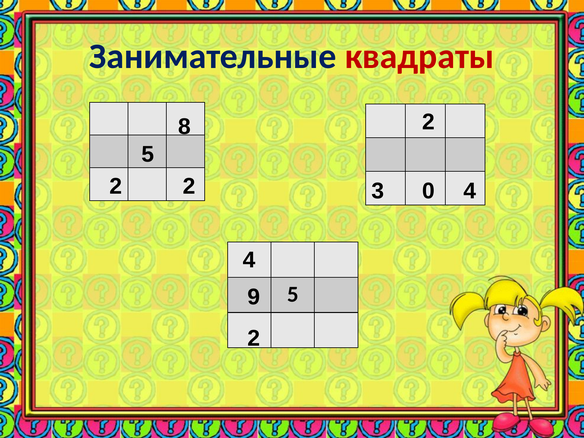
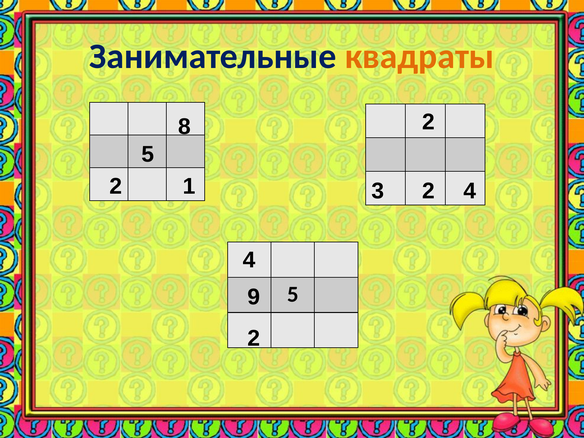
квадраты colour: red -> orange (419, 57)
2: 2 -> 1 (189, 186)
3 0: 0 -> 2 (428, 191)
